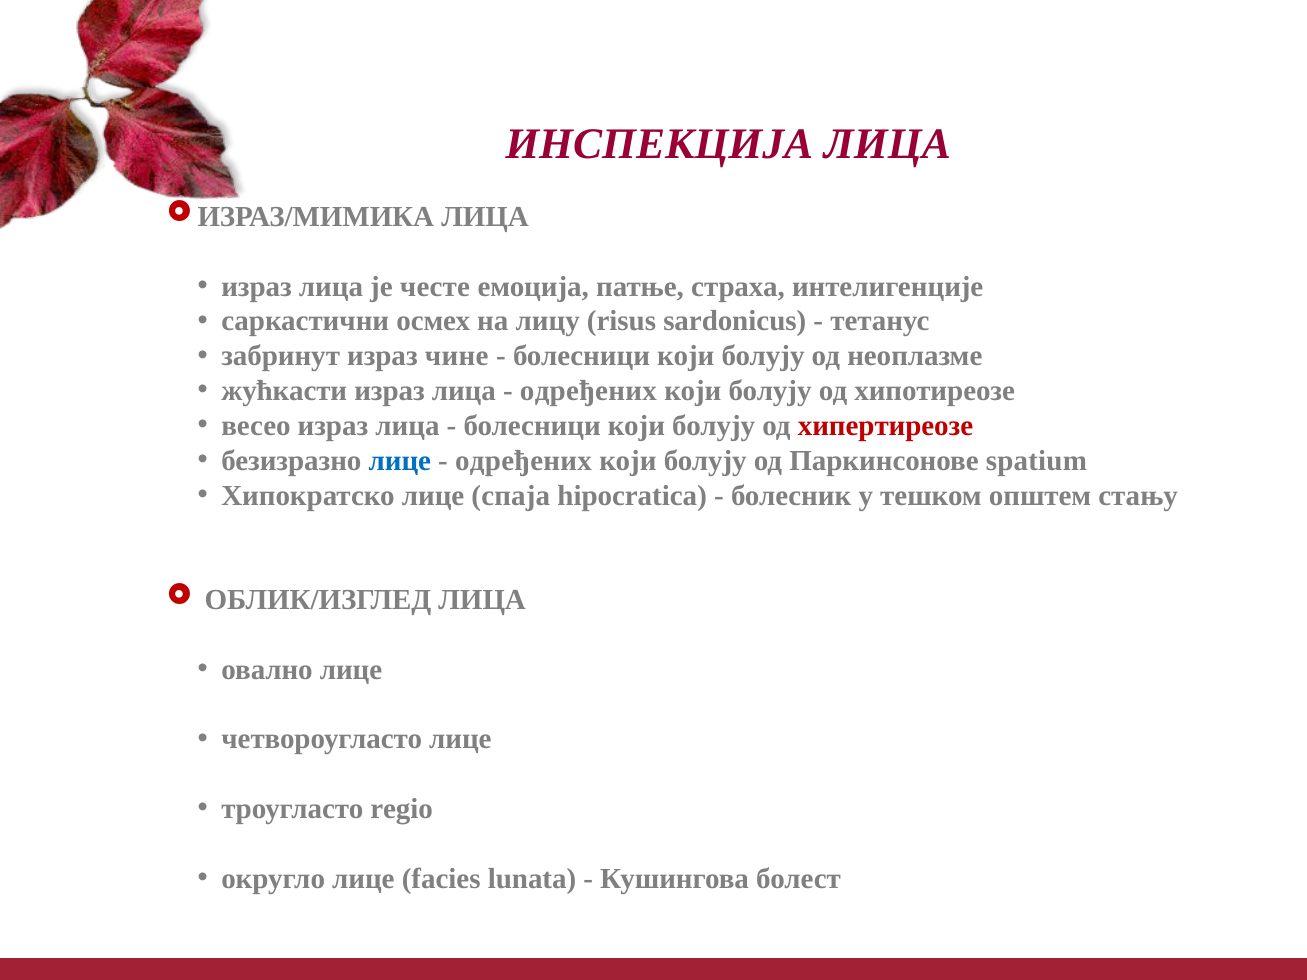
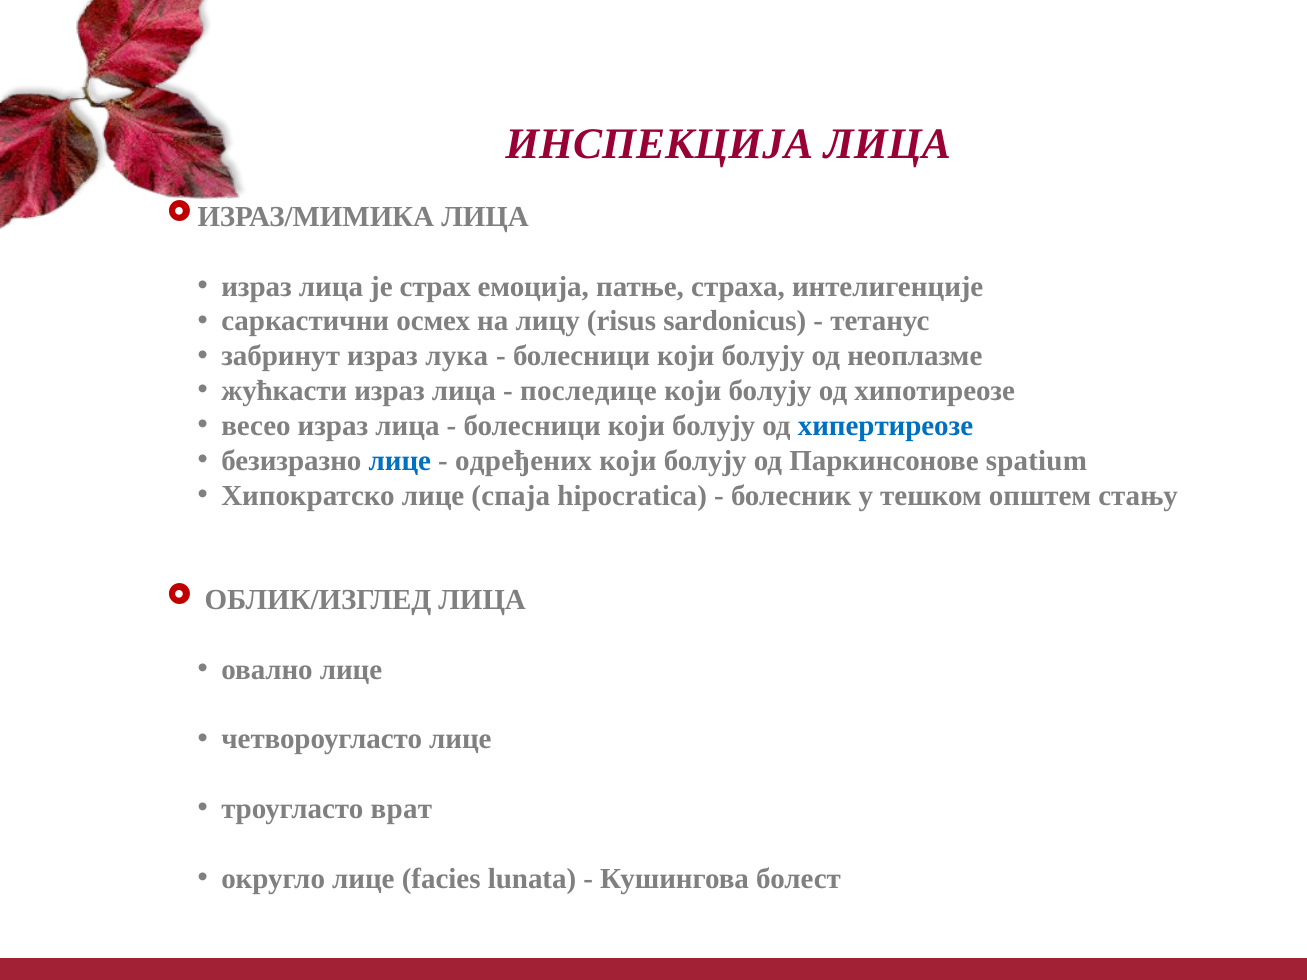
честе: честе -> страх (435, 287)
чине: чине -> лука (457, 356)
oдрeђeних: oдрeђeних -> последице (588, 391)
хипертиреозе colour: red -> blue (886, 426)
regio: regio -> врат (401, 809)
